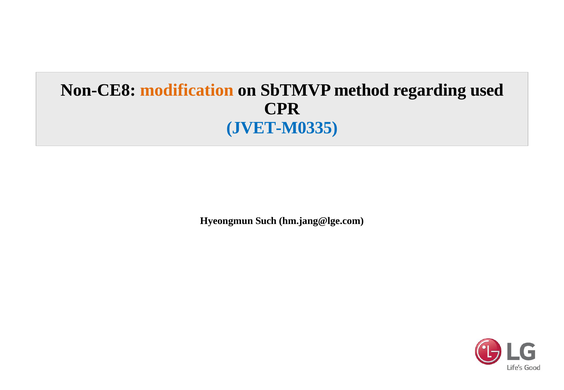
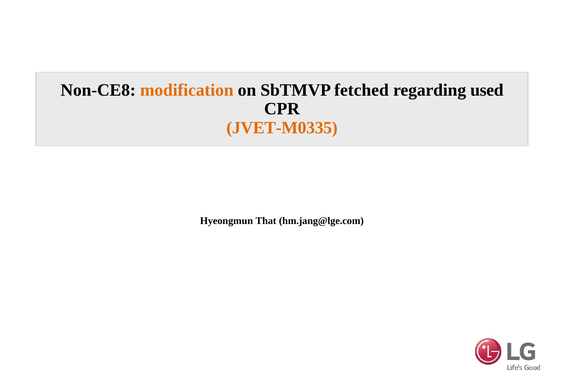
method: method -> fetched (361, 90)
JVET-M0335 colour: blue -> orange (282, 128)
Such: Such -> That (266, 221)
